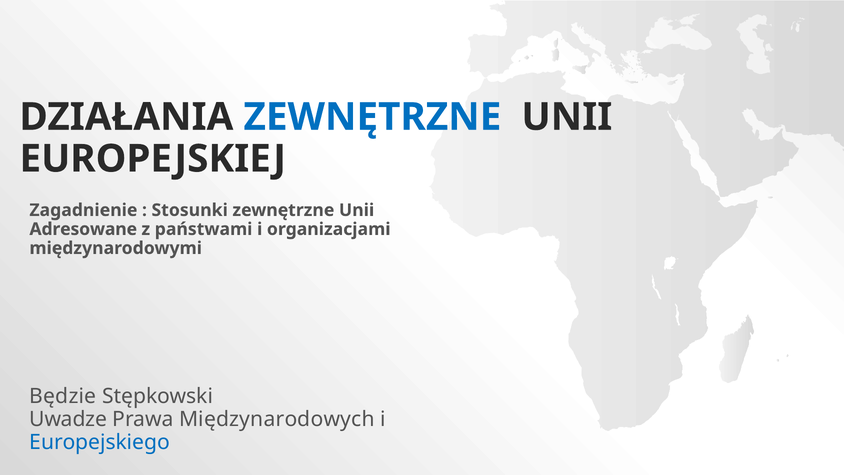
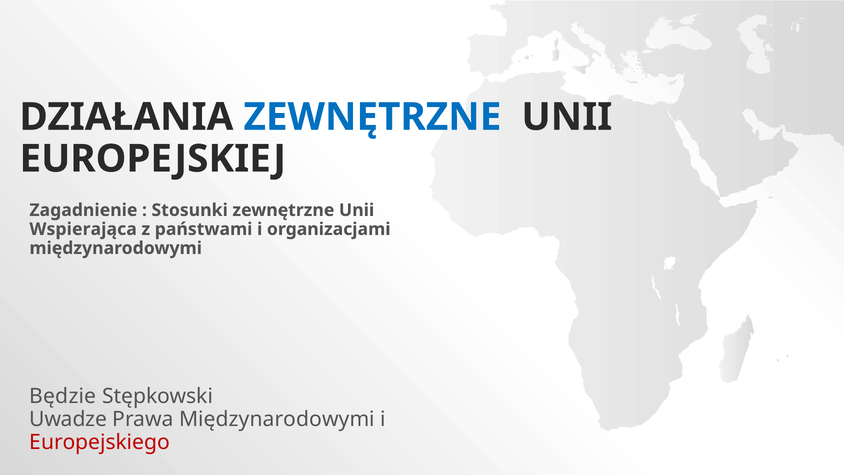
Adresowane: Adresowane -> Wspierająca (83, 229)
Prawa Międzynarodowych: Międzynarodowych -> Międzynarodowymi (277, 419)
Europejskiego colour: blue -> red (100, 442)
